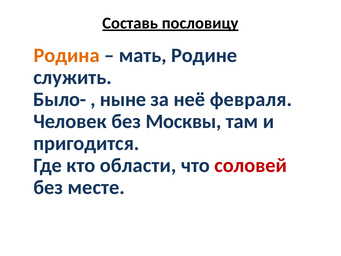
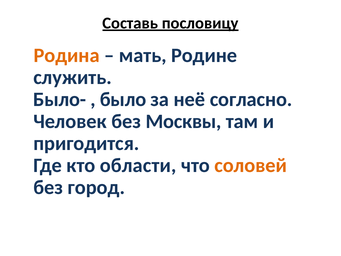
ныне: ныне -> было (123, 99)
февраля: февраля -> согласно (251, 99)
соловей colour: red -> orange (251, 165)
месте: месте -> город (96, 187)
